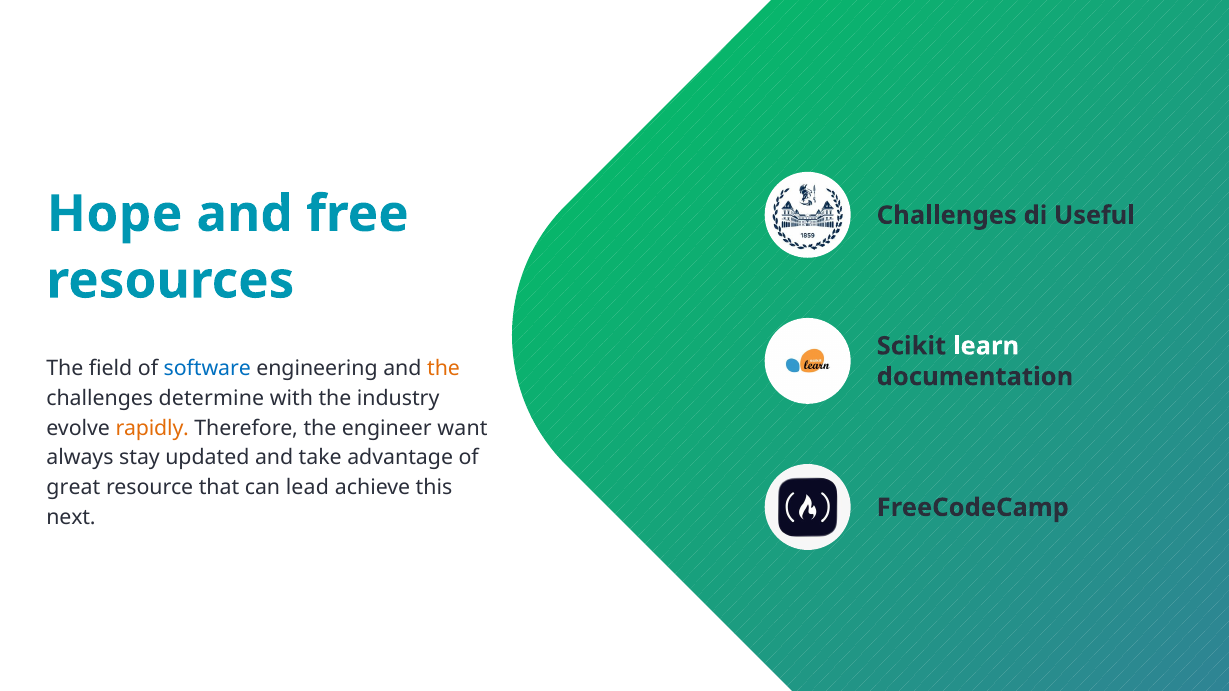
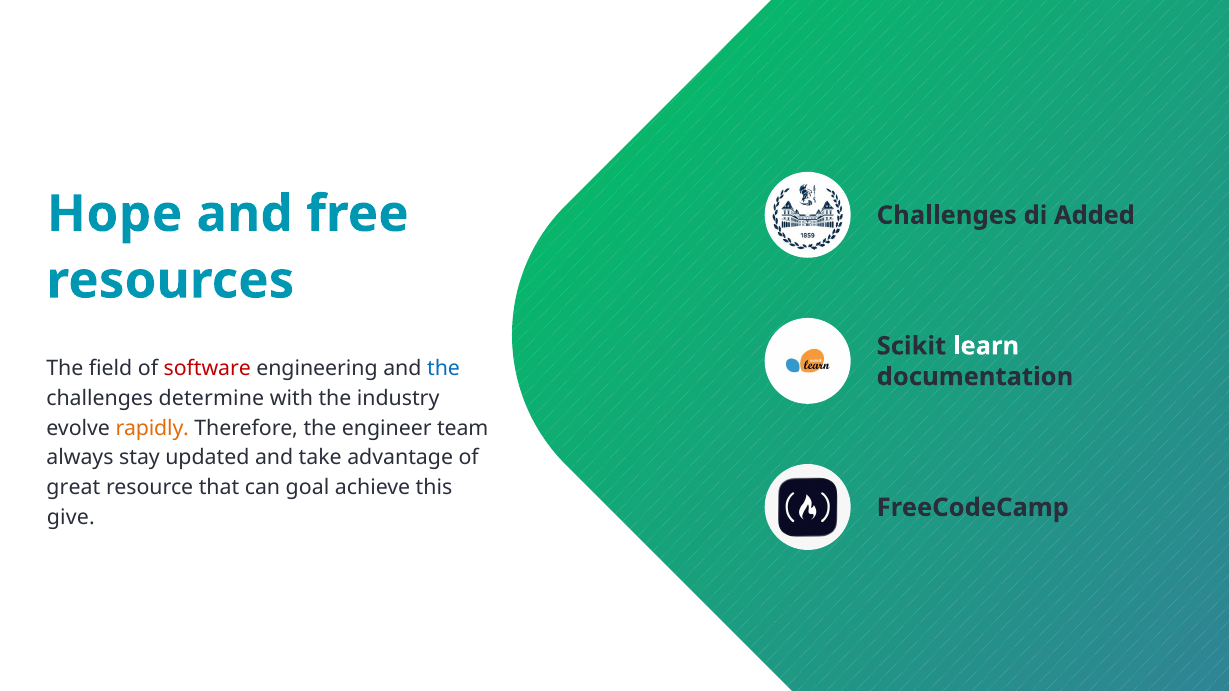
Useful: Useful -> Added (1094, 215)
software colour: blue -> red (207, 368)
the colour: orange -> blue (444, 368)
want: want -> team (463, 428)
lead: lead -> goal (307, 488)
next: next -> give (71, 518)
